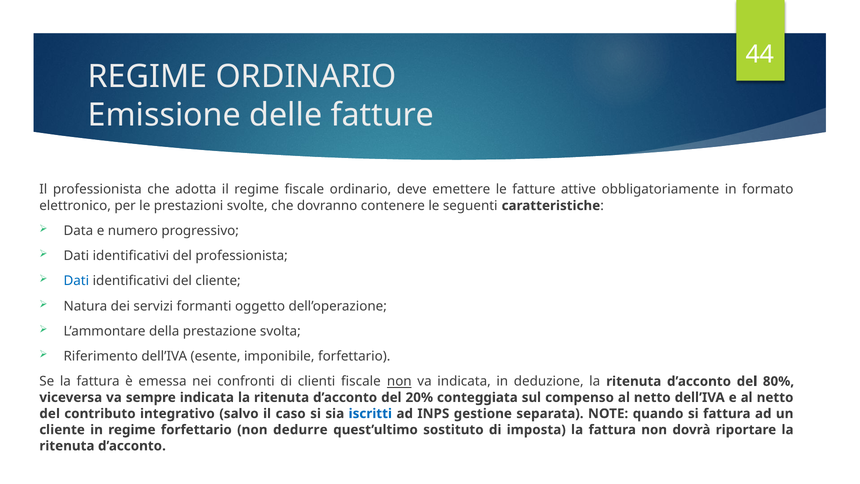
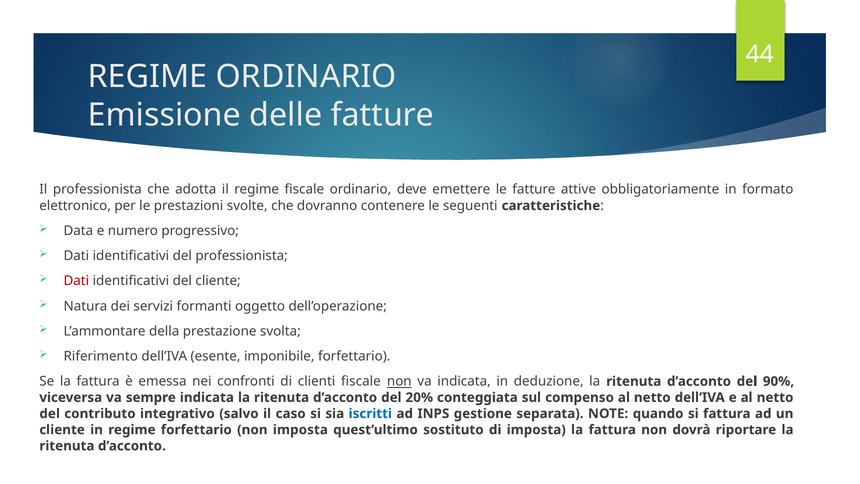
Dati colour: blue -> red (76, 281)
80%: 80% -> 90% (778, 381)
non dedurre: dedurre -> imposta (300, 430)
